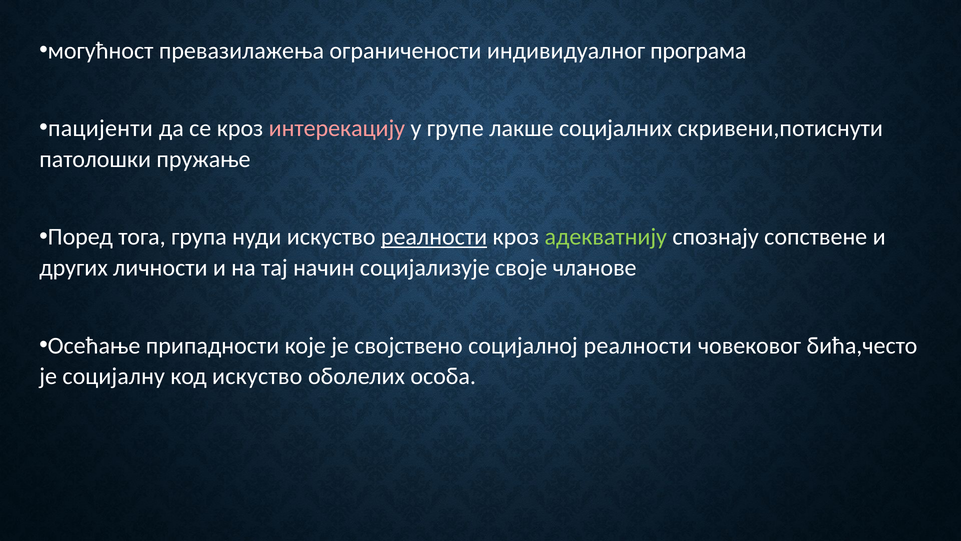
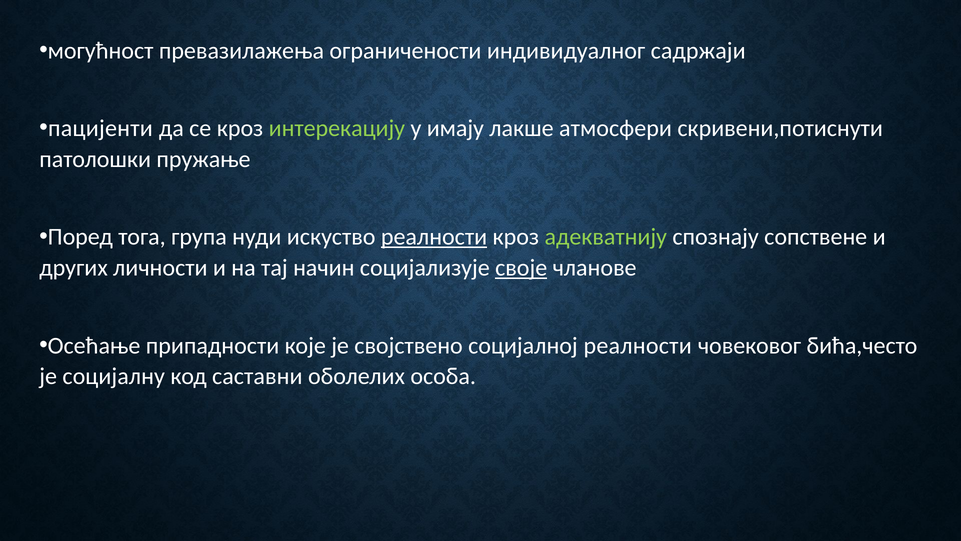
програма: програма -> садржаји (698, 51)
интерекацију colour: pink -> light green (337, 128)
групе: групе -> имају (455, 128)
социјалних: социјалних -> атмосфери (616, 128)
своје underline: none -> present (521, 268)
код искуство: искуство -> саставни (257, 376)
